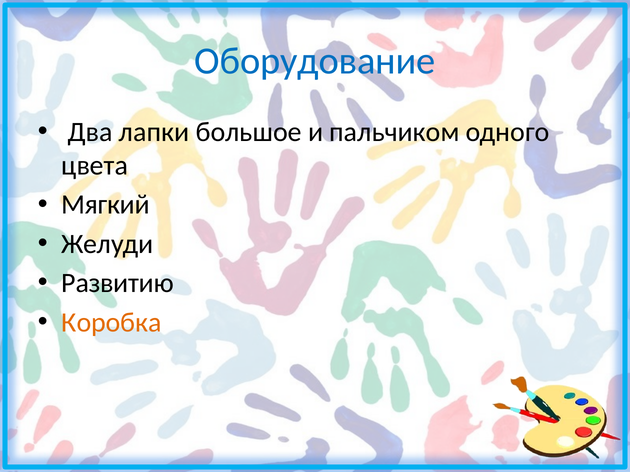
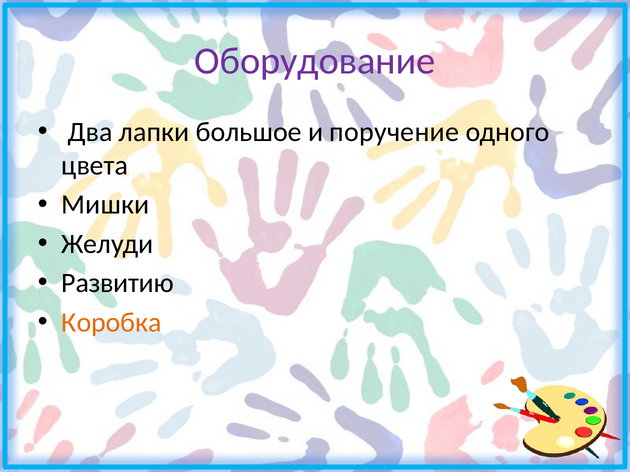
Оборудование colour: blue -> purple (315, 61)
пальчиком: пальчиком -> поручение (394, 132)
Мягкий: Мягкий -> Мишки (105, 205)
